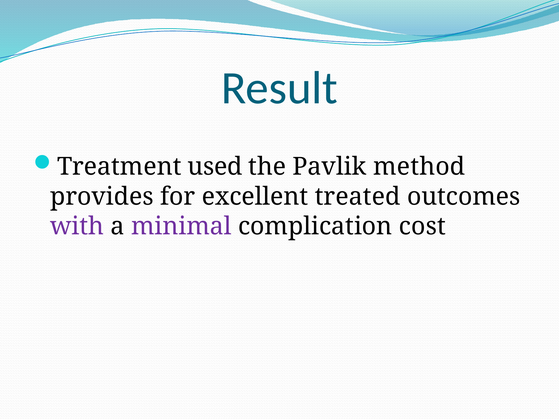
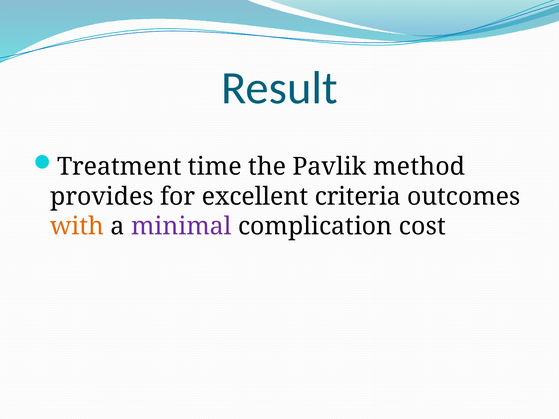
used: used -> time (215, 167)
treated: treated -> criteria (358, 197)
with colour: purple -> orange (77, 227)
